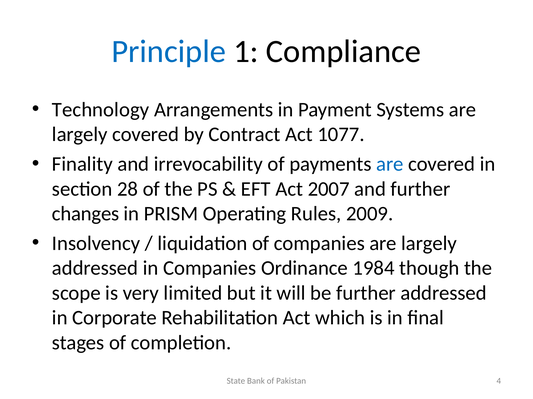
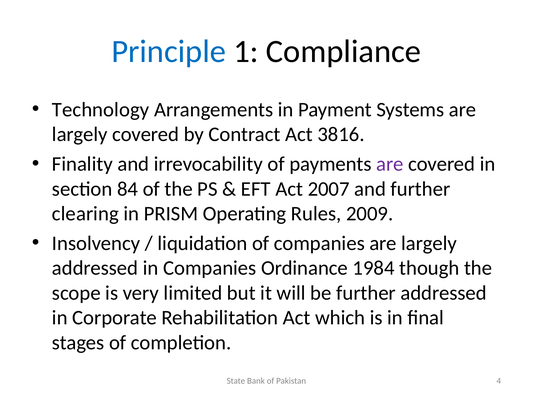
1077: 1077 -> 3816 (341, 135)
are colour: blue -> purple (390, 164)
28: 28 -> 84 (128, 189)
changes: changes -> clearing (85, 214)
